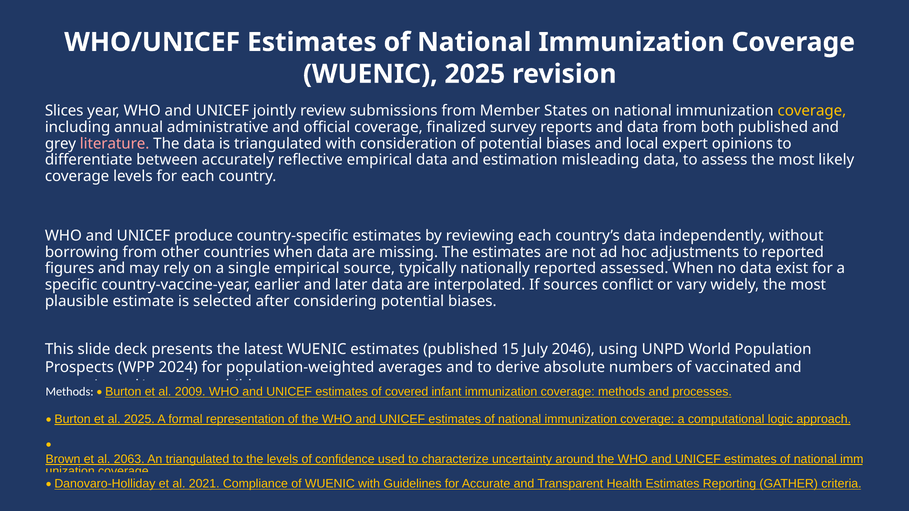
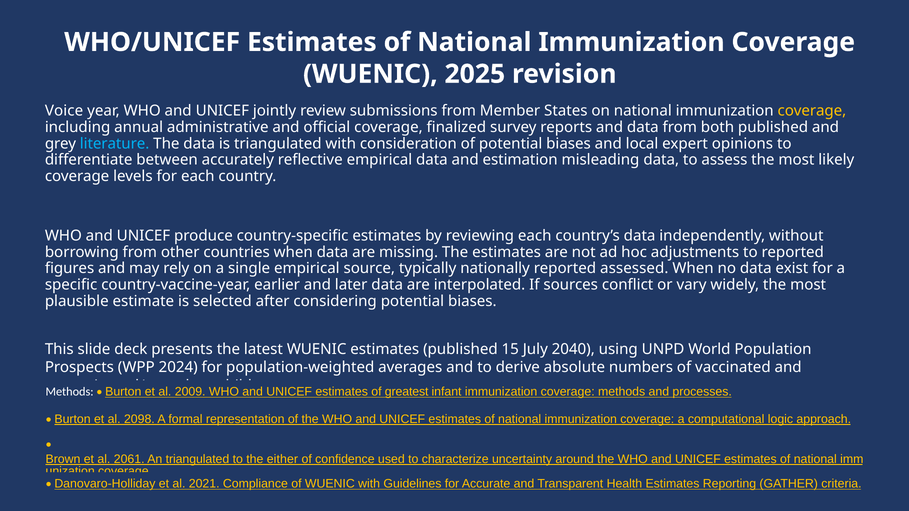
Slices: Slices -> Voice (64, 111)
literature colour: pink -> light blue (115, 144)
2046: 2046 -> 2040 (573, 349)
covered: covered -> greatest (407, 392)
al 2025: 2025 -> 2098 (139, 419)
2063: 2063 -> 2061 (129, 459)
the levels: levels -> either (282, 459)
